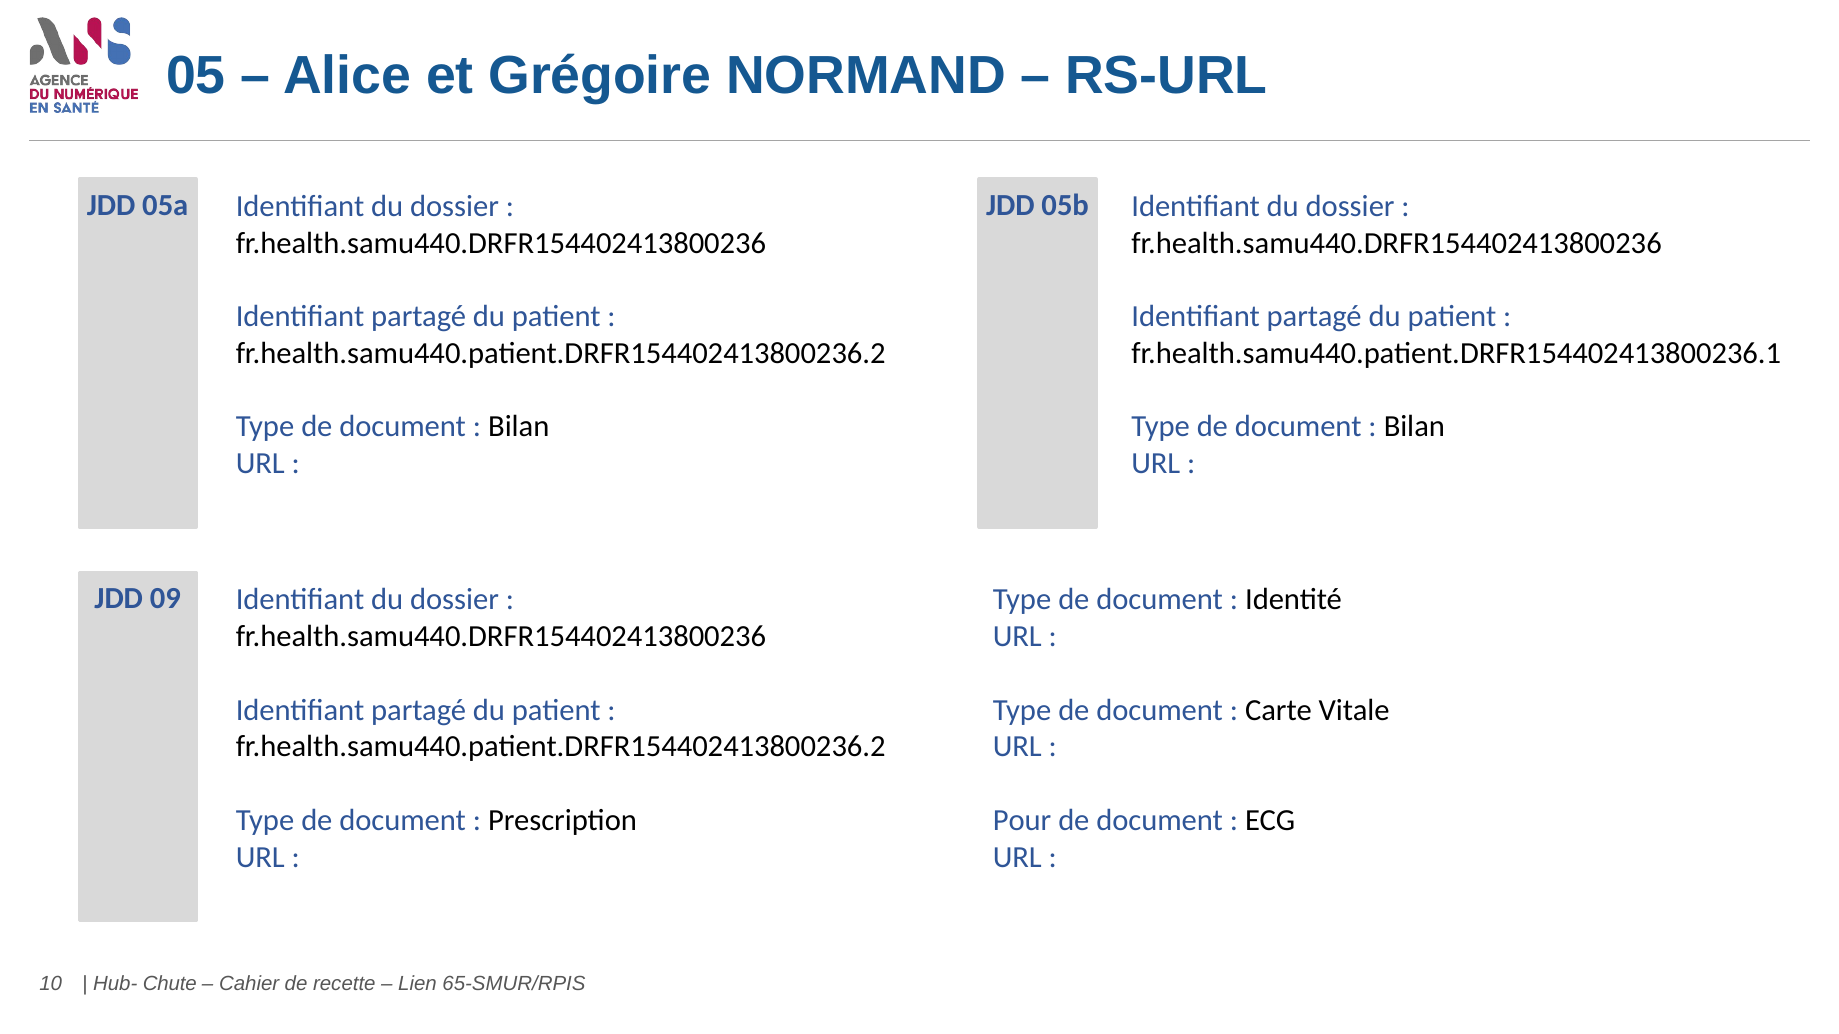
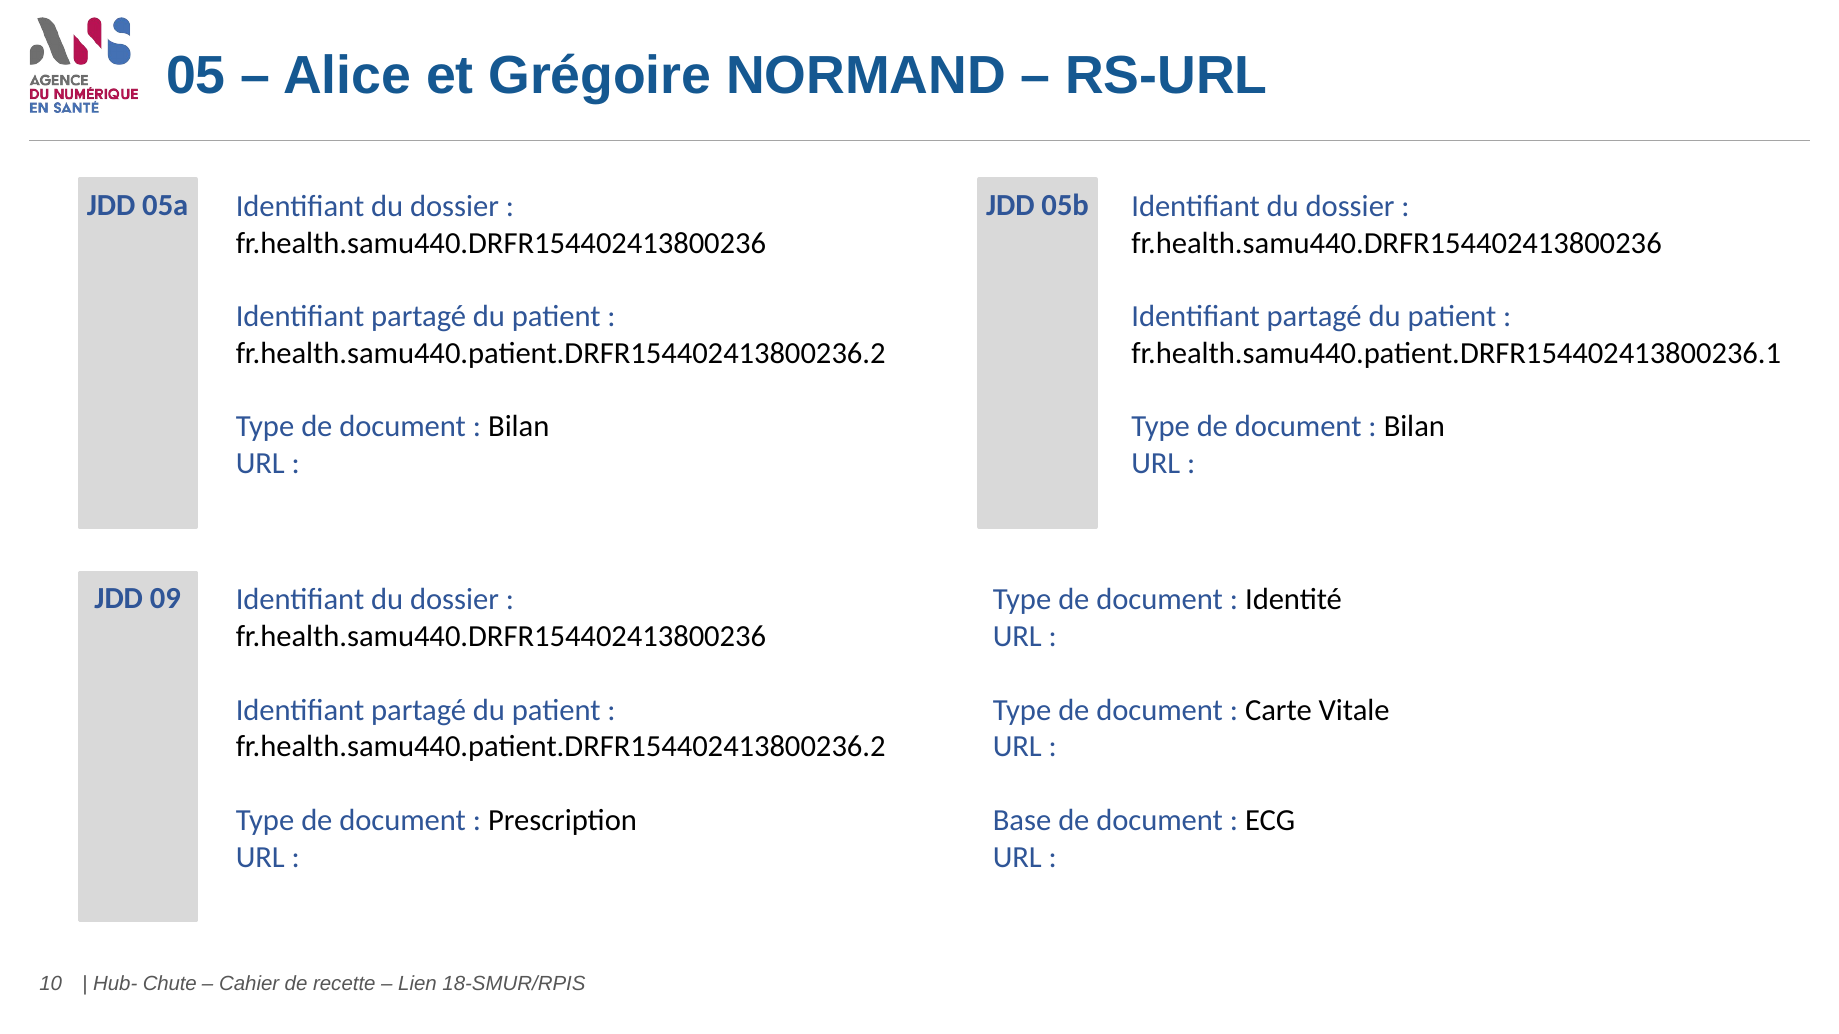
Pour: Pour -> Base (1022, 821)
65-SMUR/RPIS: 65-SMUR/RPIS -> 18-SMUR/RPIS (514, 984)
